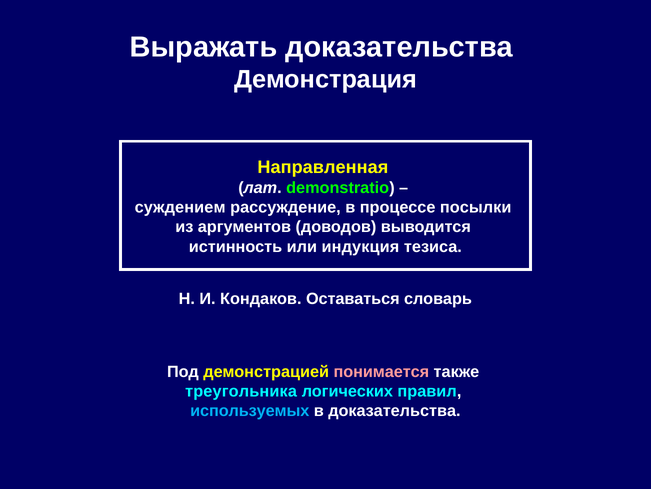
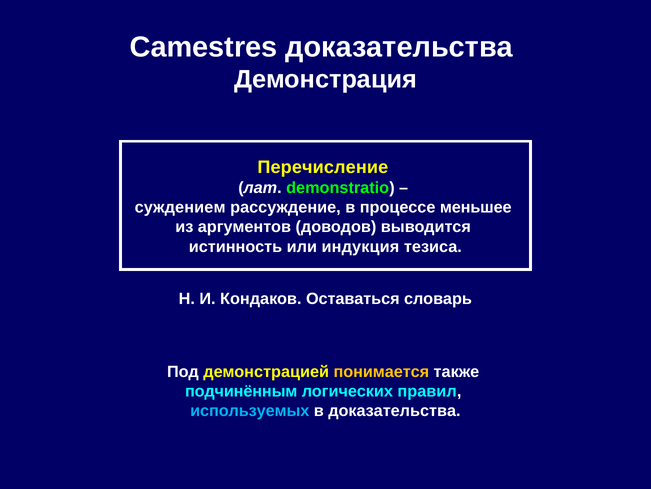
Выражать: Выражать -> Camestres (204, 47)
Направленная: Направленная -> Перечисление (323, 167)
посылки: посылки -> меньшее (476, 207)
понимается colour: pink -> yellow (381, 371)
треугольника: треугольника -> подчинённым (241, 391)
